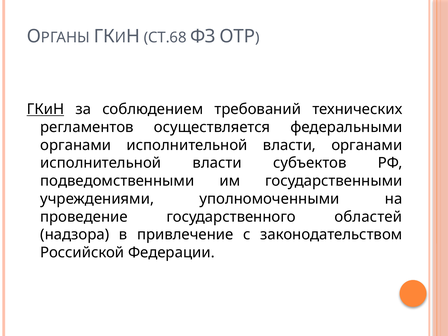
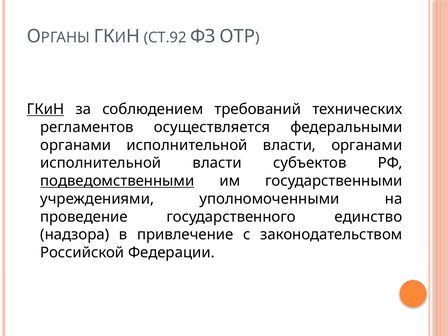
СТ.68: СТ.68 -> СТ.92 (165, 38)
подведомственными underline: none -> present (117, 181)
областей: областей -> единство (368, 217)
